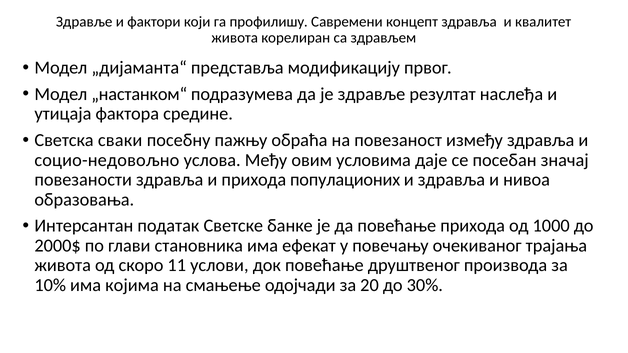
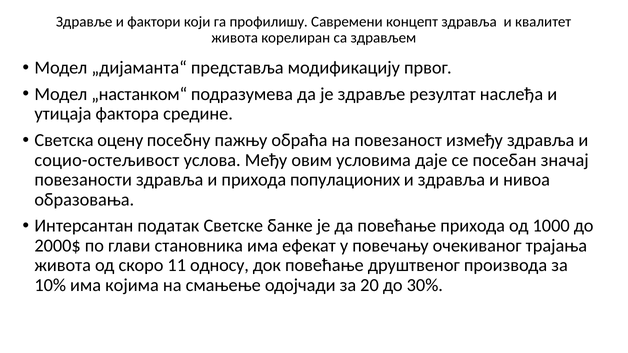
сваки: сваки -> оцену (120, 140)
социо-недовољно: социо-недовољно -> социо-остељивост (107, 160)
услови: услови -> односу (219, 266)
